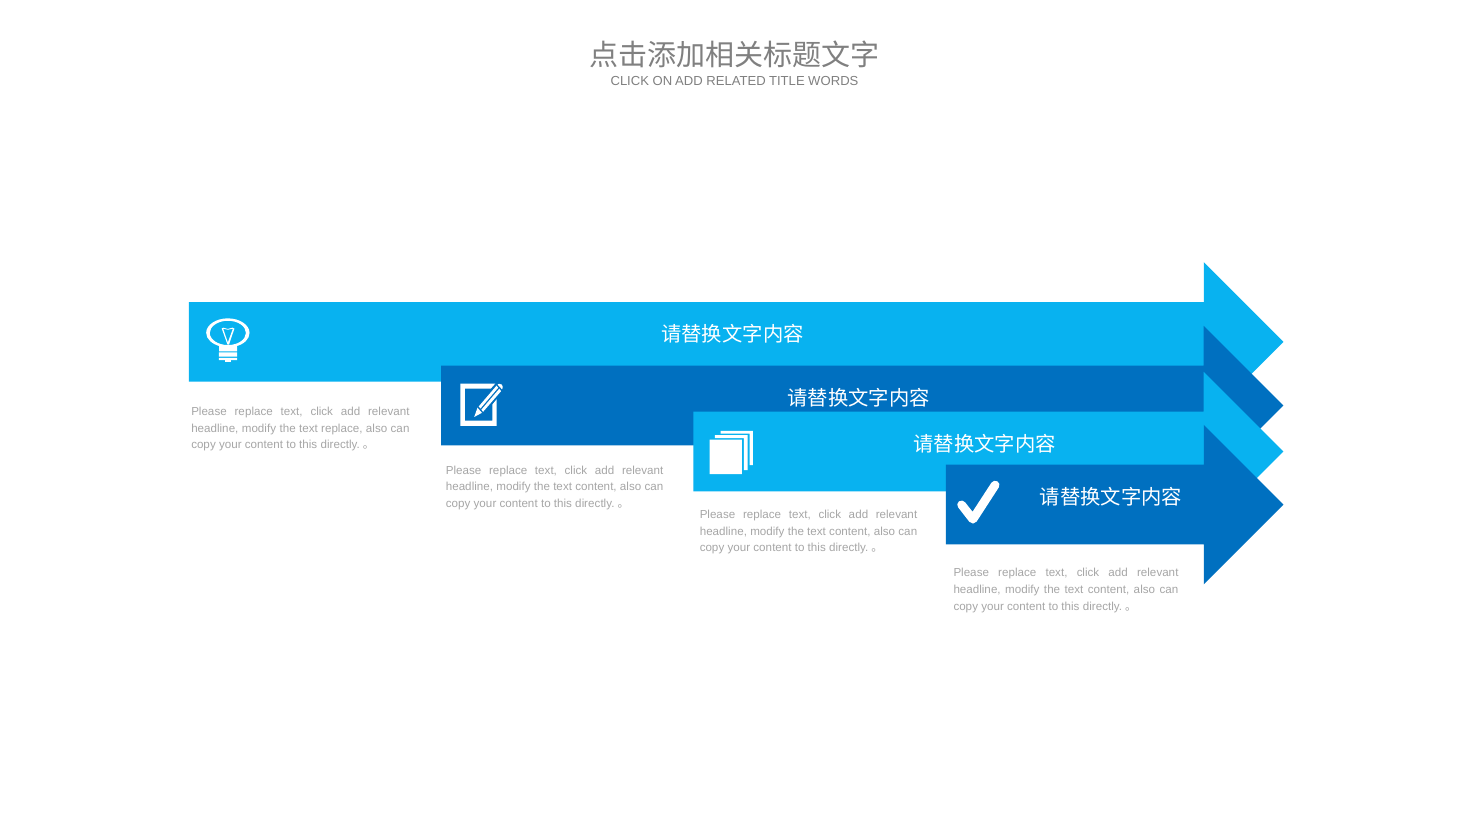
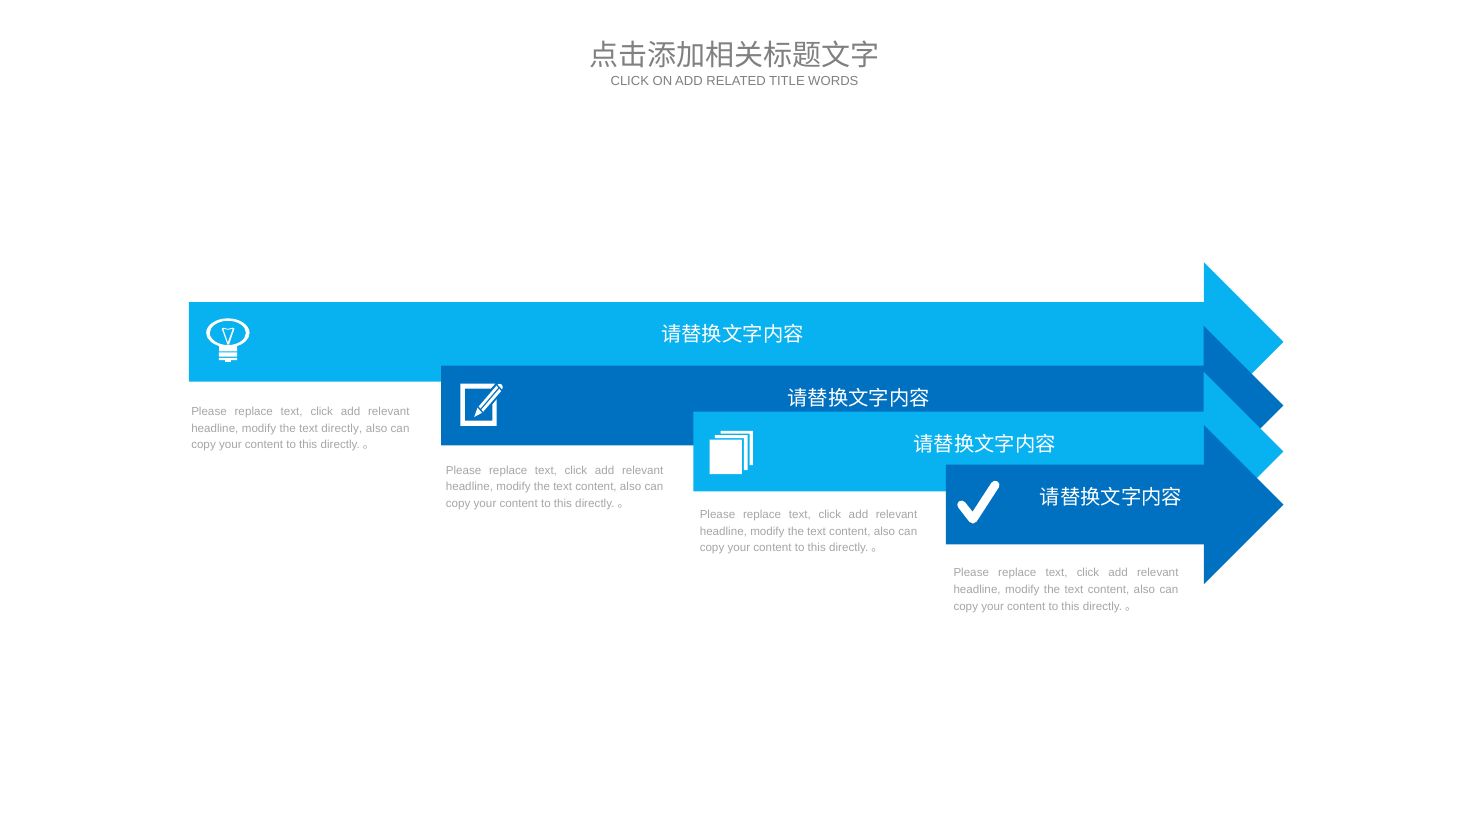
text replace: replace -> directly (342, 429)
